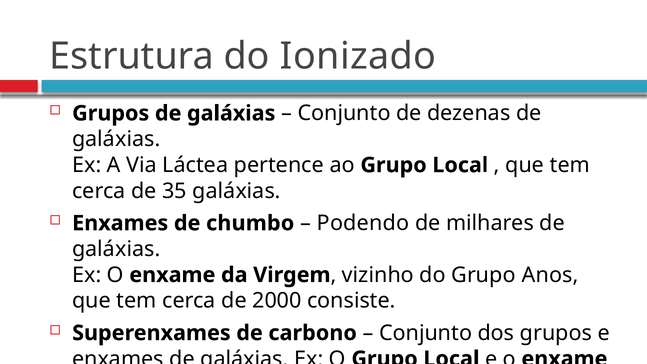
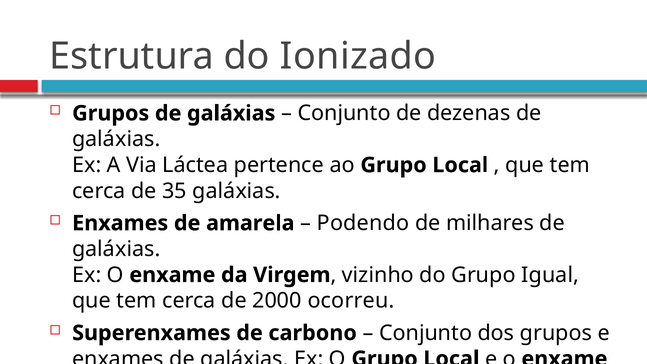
chumbo: chumbo -> amarela (250, 223)
Anos: Anos -> Igual (550, 275)
consiste: consiste -> ocorreu (351, 301)
